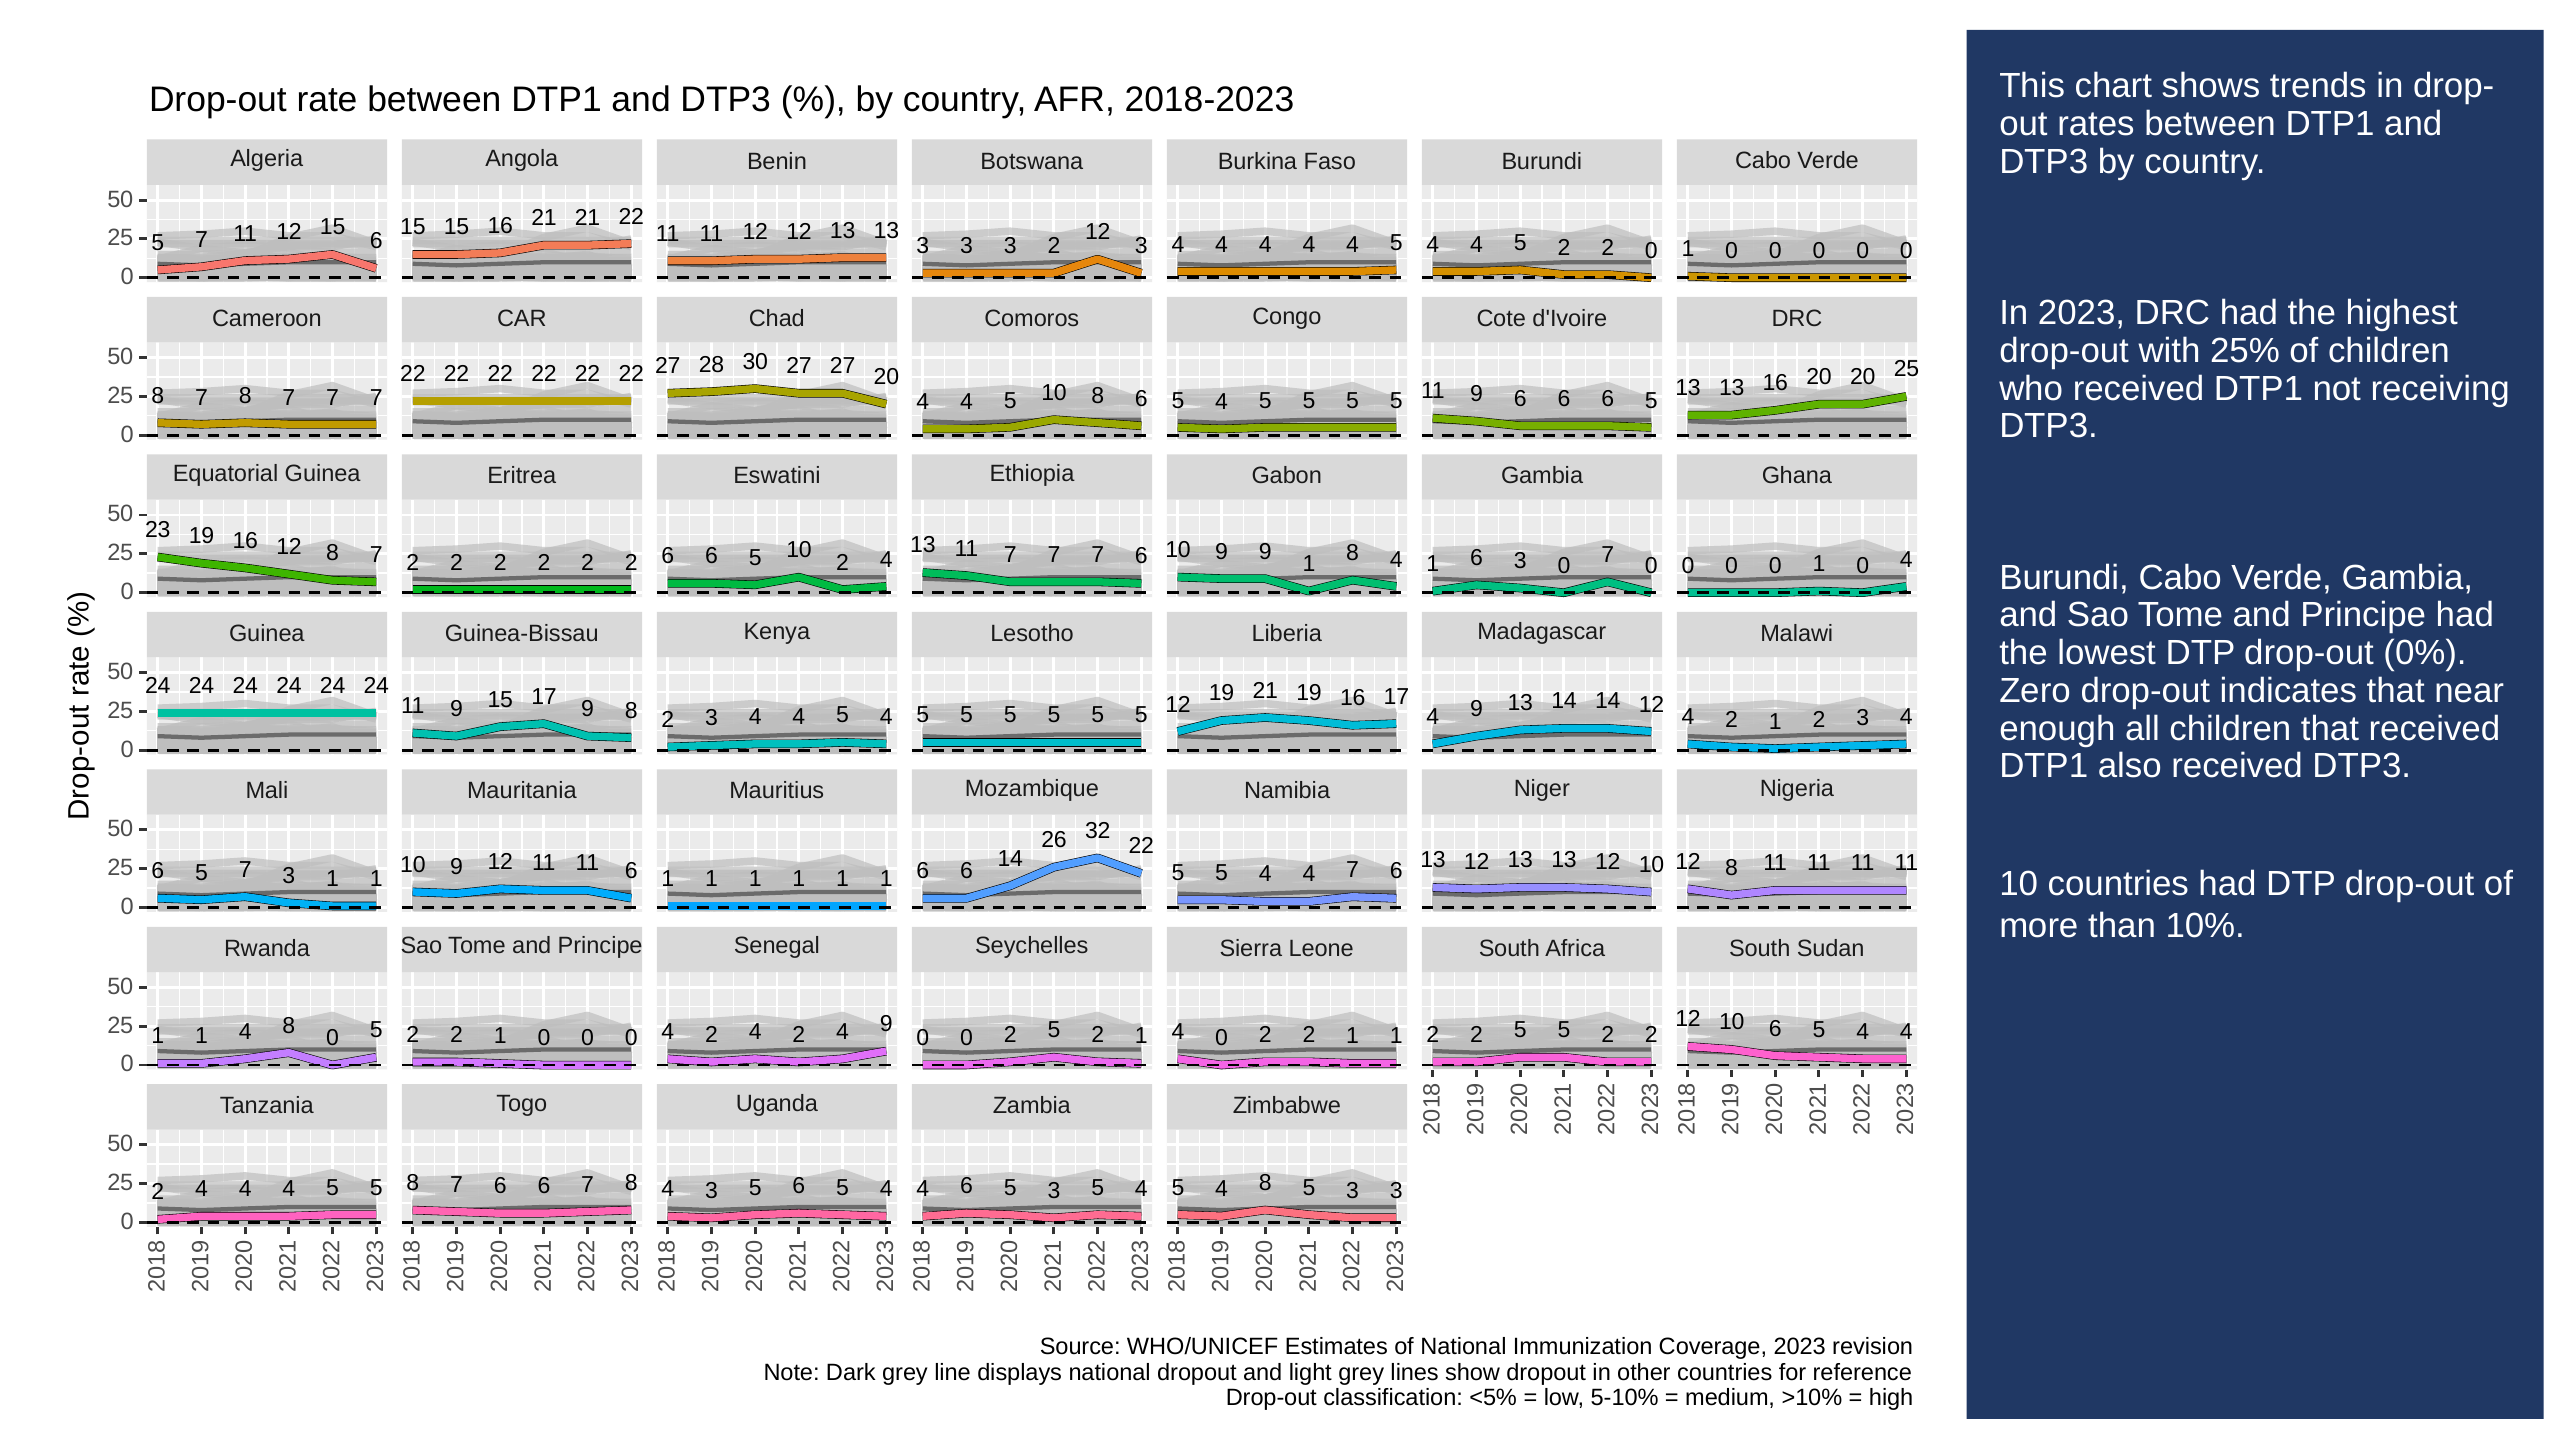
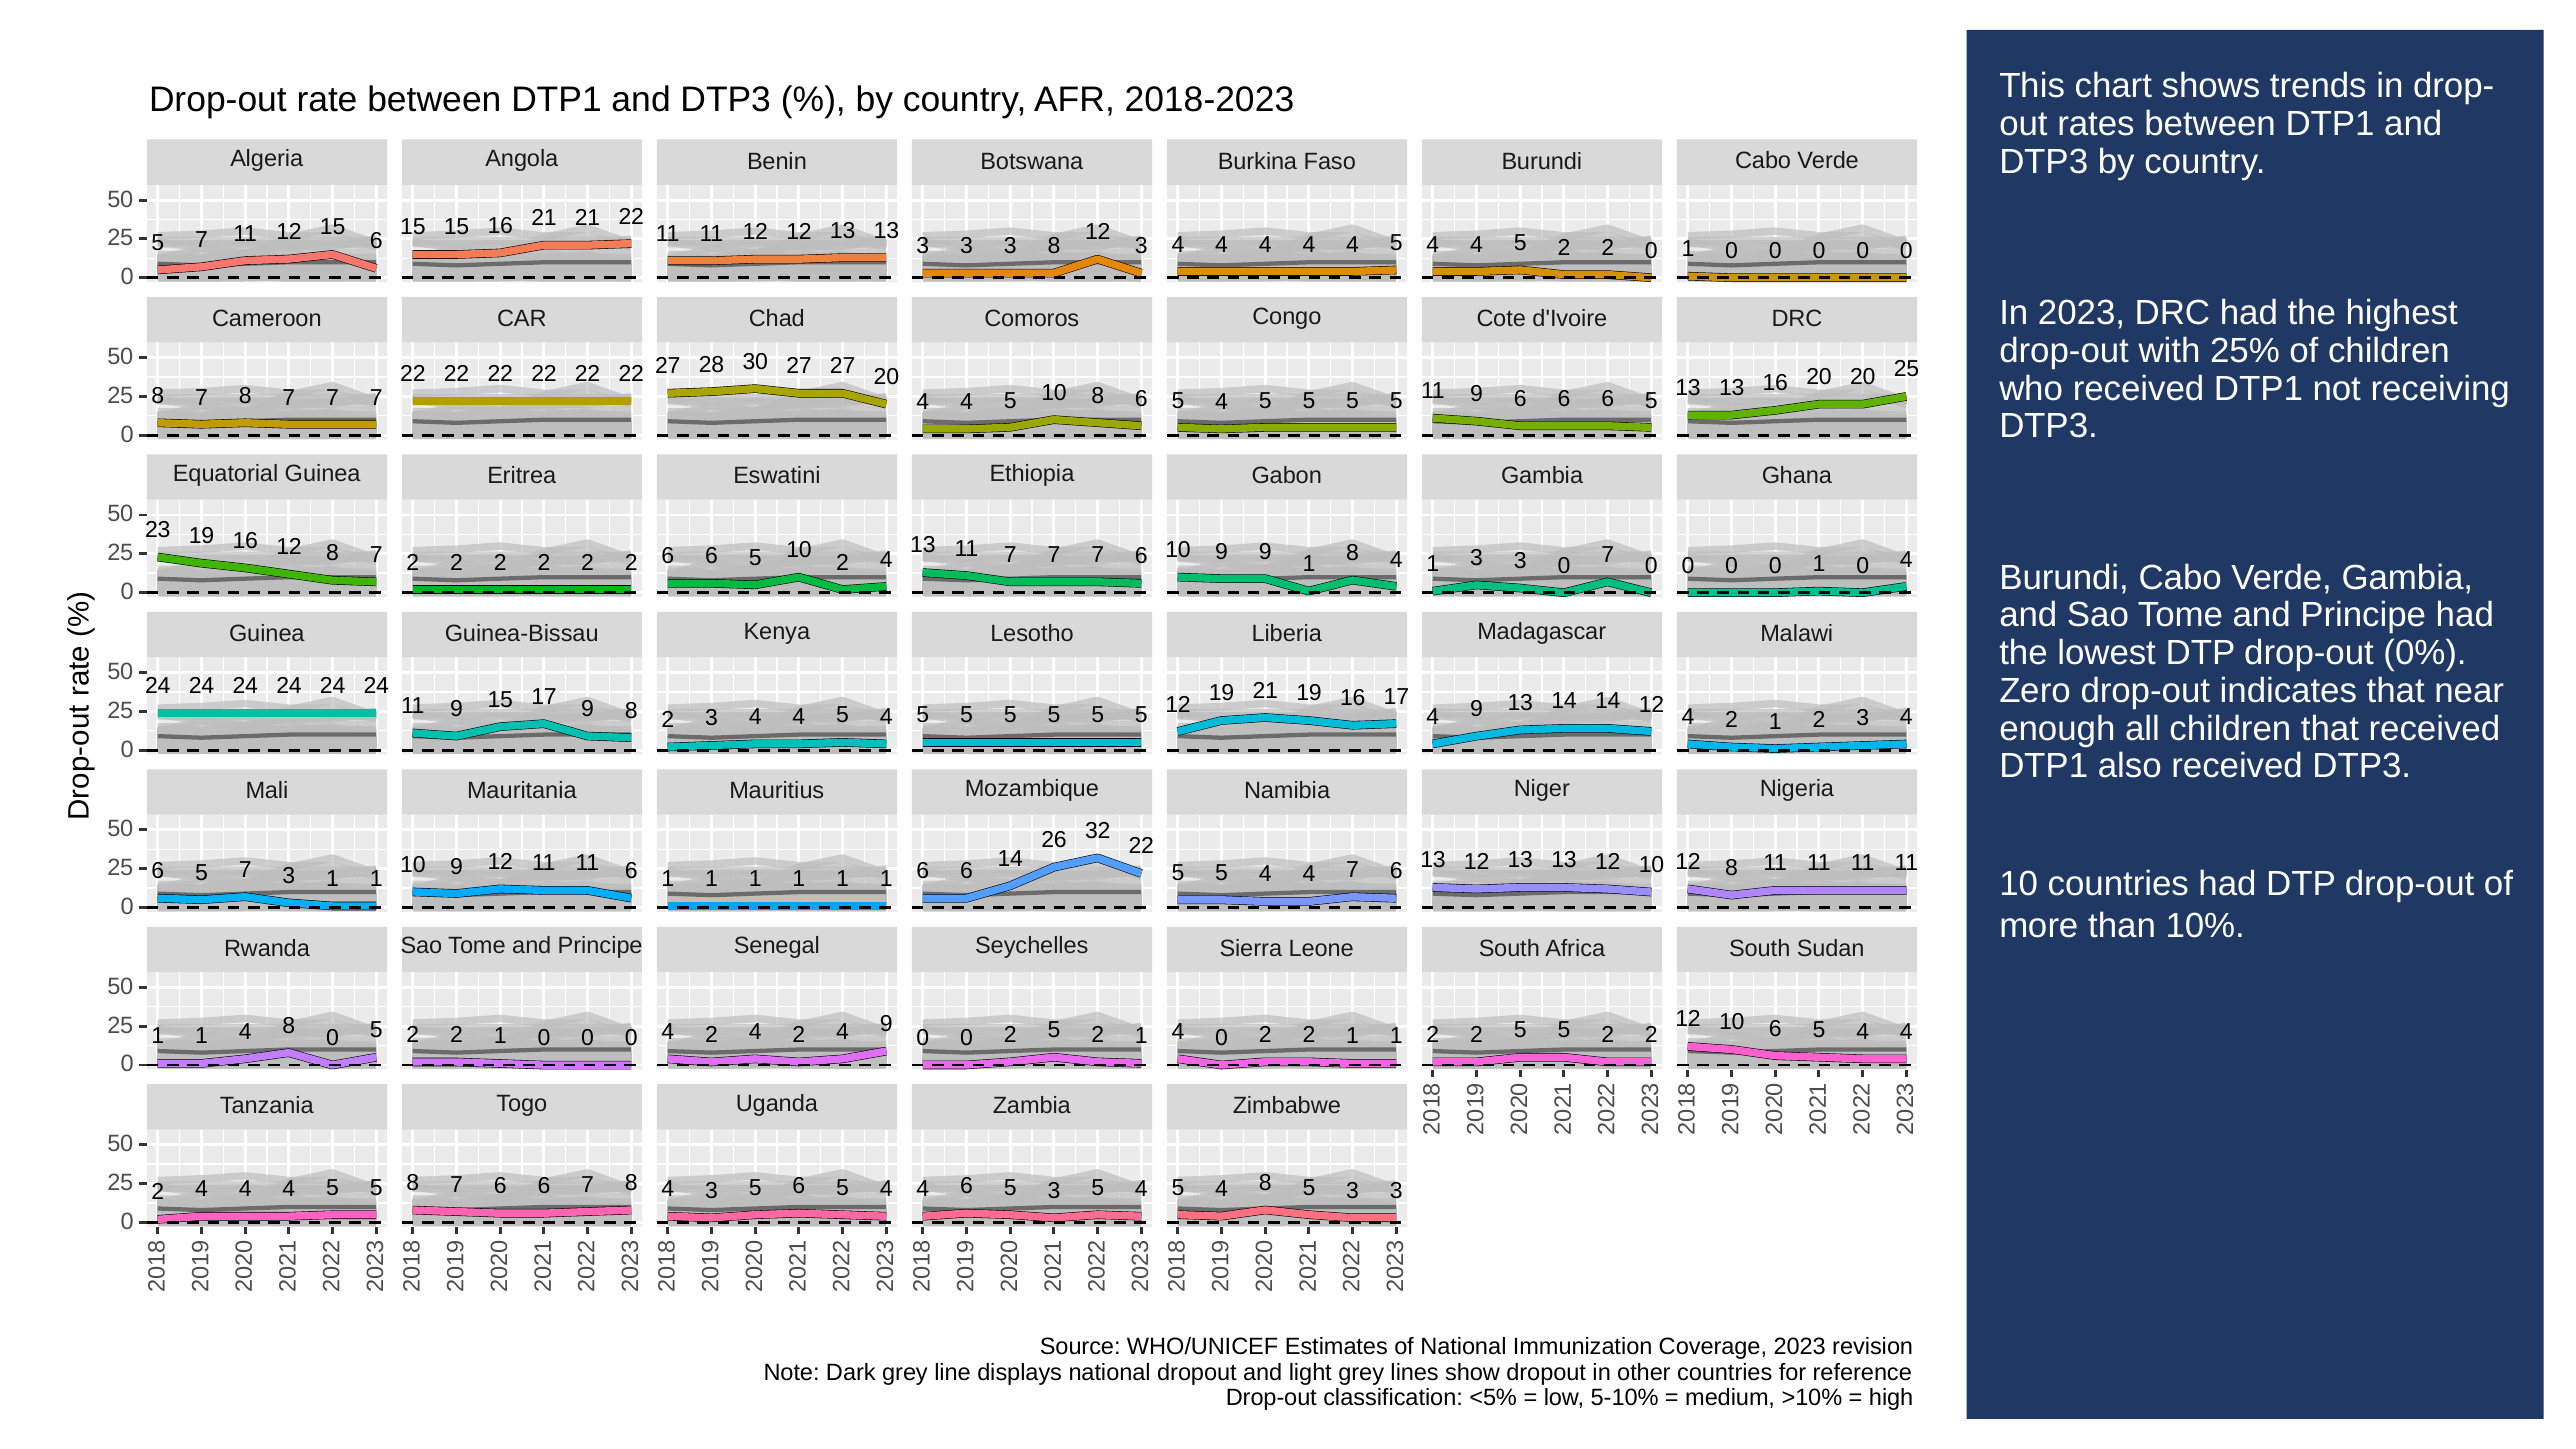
3 3 2: 2 -> 8 (1054, 246)
1 6: 6 -> 3 (1477, 558)
